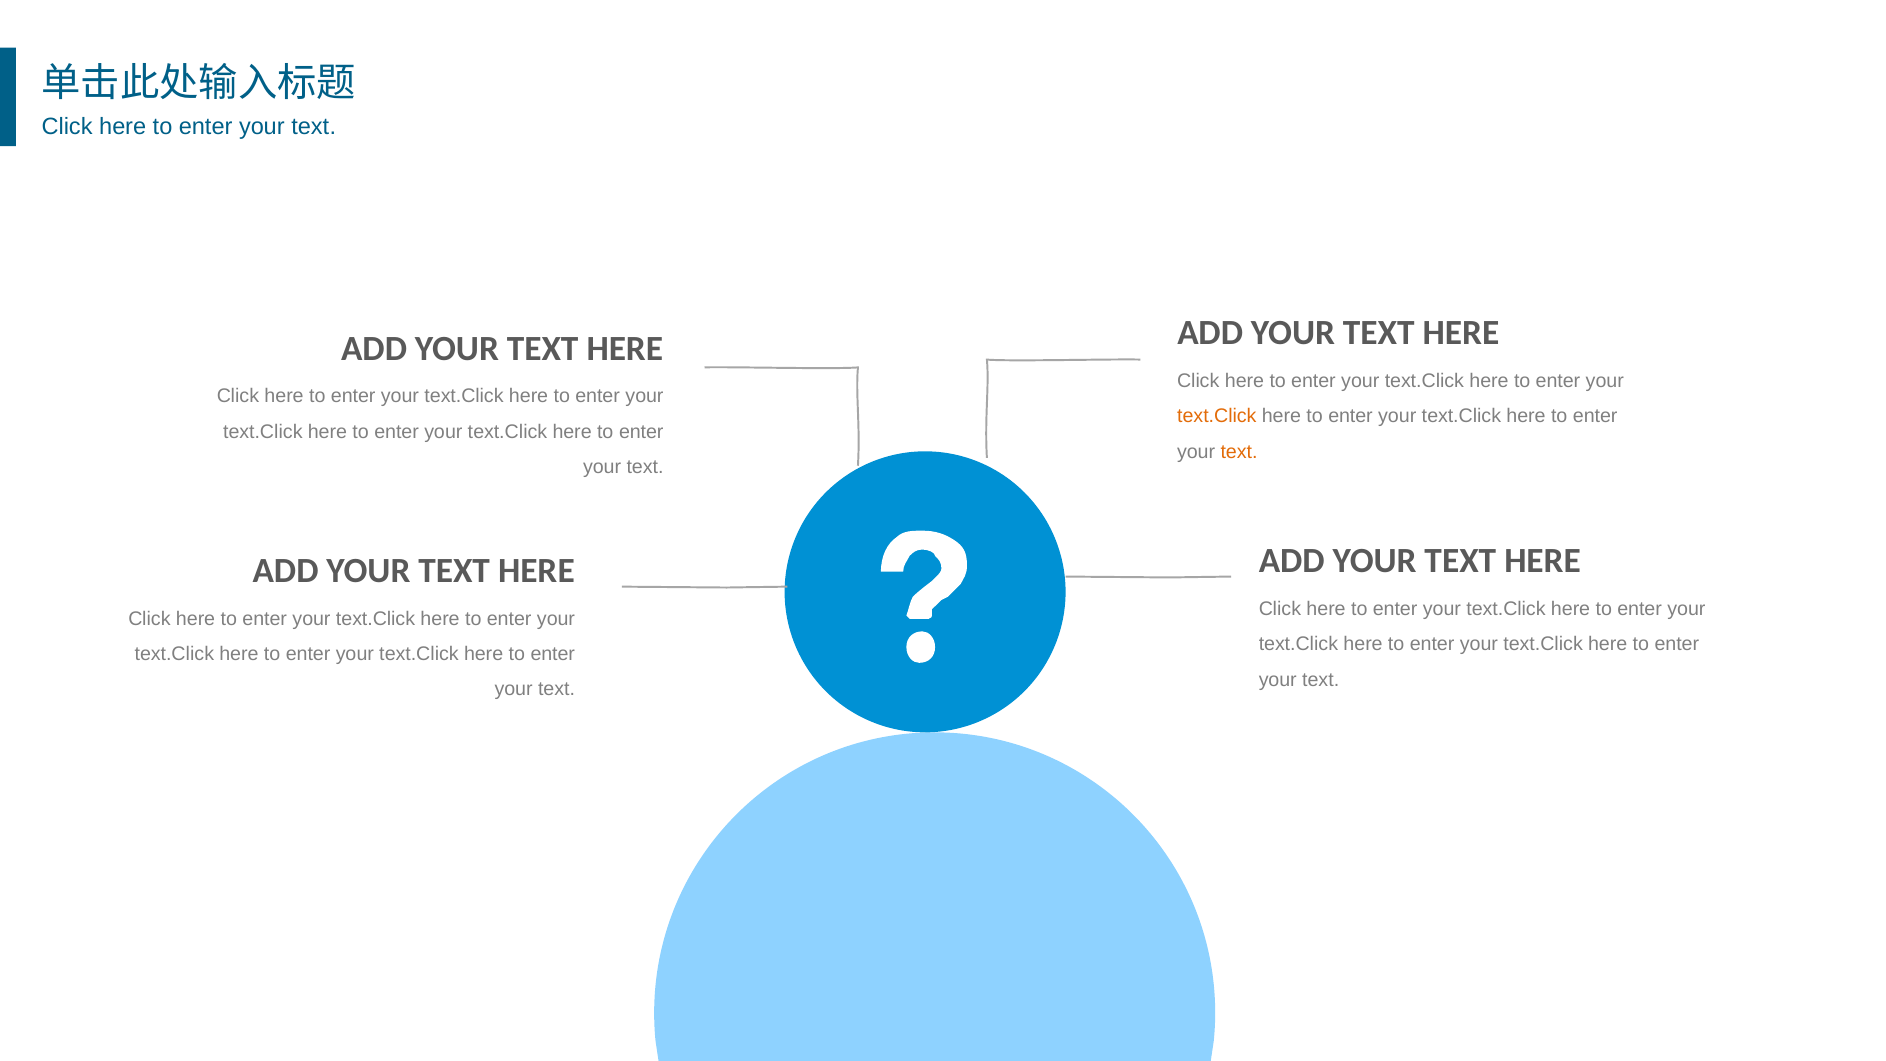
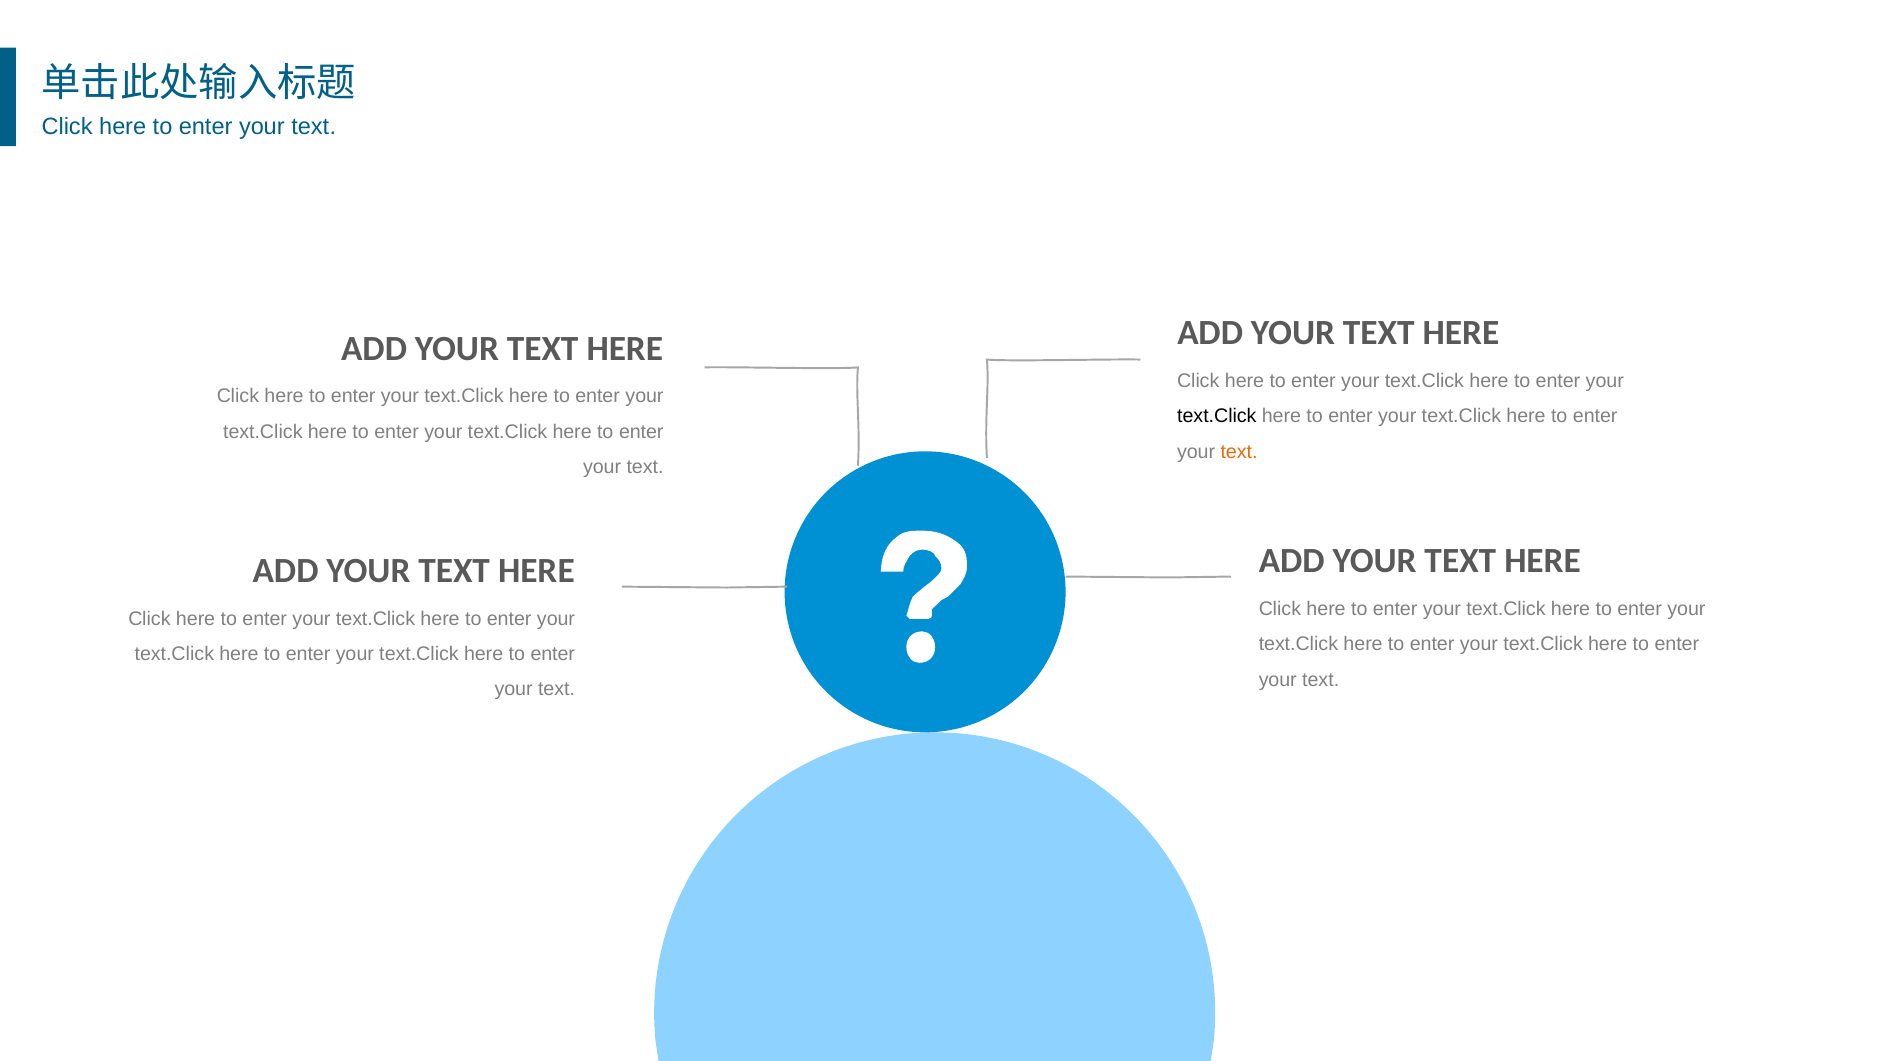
text.Click colour: orange -> black (1217, 416)
